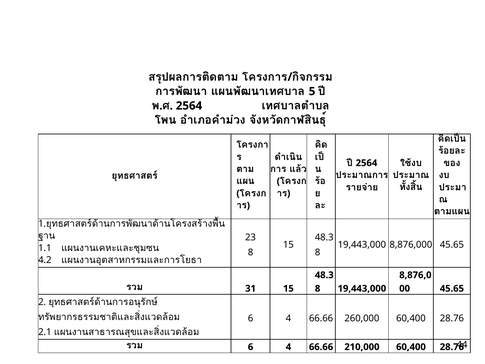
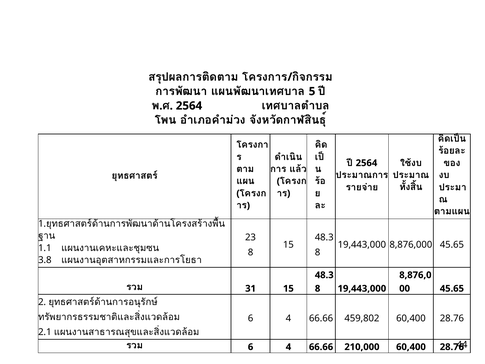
4.2: 4.2 -> 3.8 (45, 260)
260,000: 260,000 -> 459,802 (362, 318)
